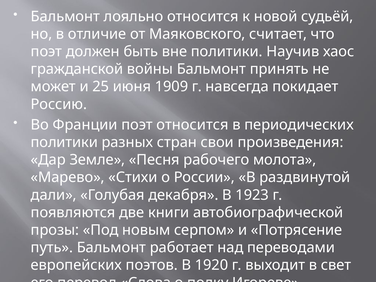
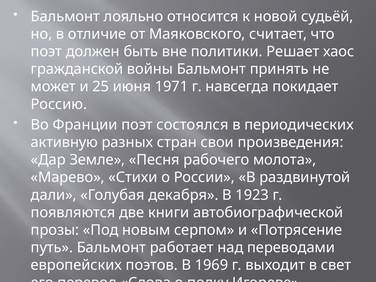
Научив: Научив -> Решает (293, 52)
1909: 1909 -> 1971 (171, 87)
поэт относится: относится -> состоялся (192, 125)
политики: политики -> активную (64, 142)
1920: 1920 -> 1969 (211, 265)
